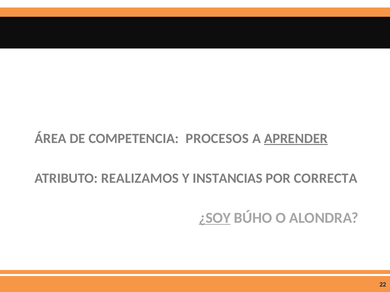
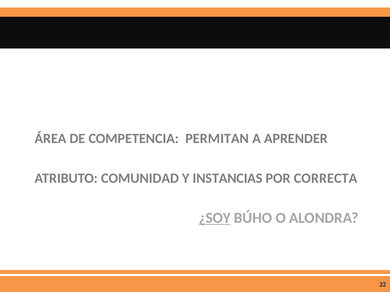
PROCESOS: PROCESOS -> PERMITAN (217, 139)
APRENDER underline: present -> none (296, 139)
REALIZAMOS: REALIZAMOS -> COMUNIDAD (140, 179)
